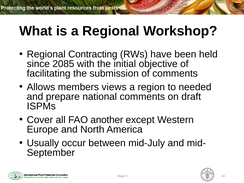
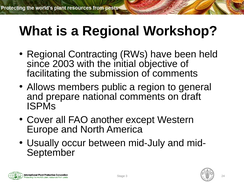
2085: 2085 -> 2003 (63, 64)
views: views -> public (114, 87)
needed: needed -> general (195, 87)
